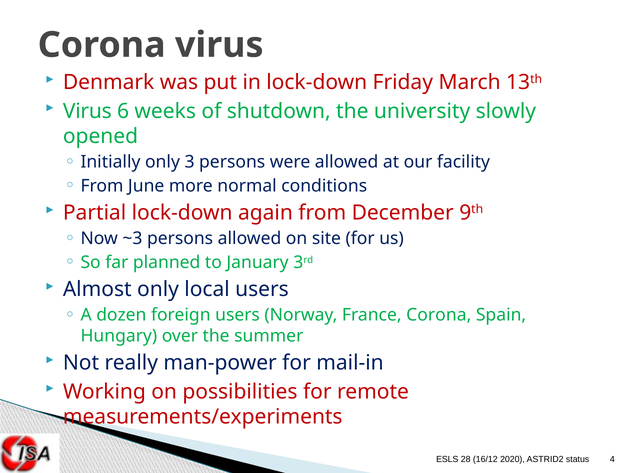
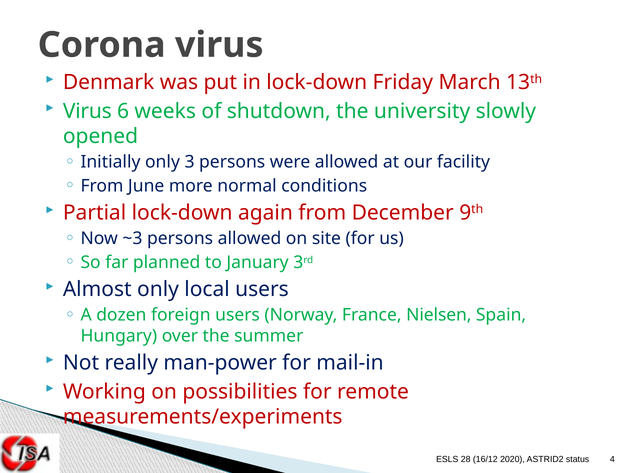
France Corona: Corona -> Nielsen (439, 315)
